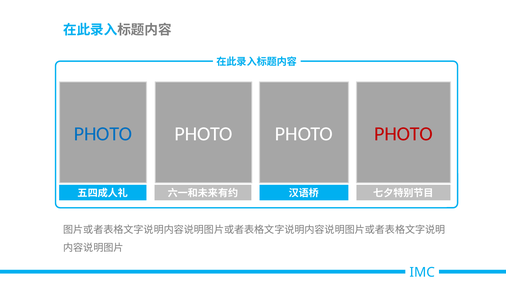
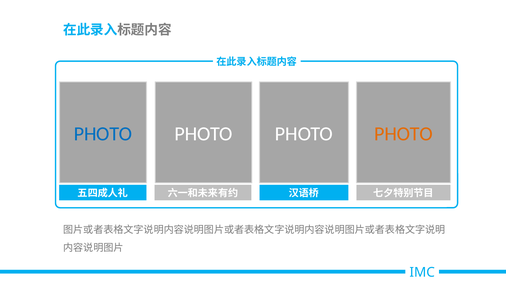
PHOTO colour: red -> orange (404, 134)
